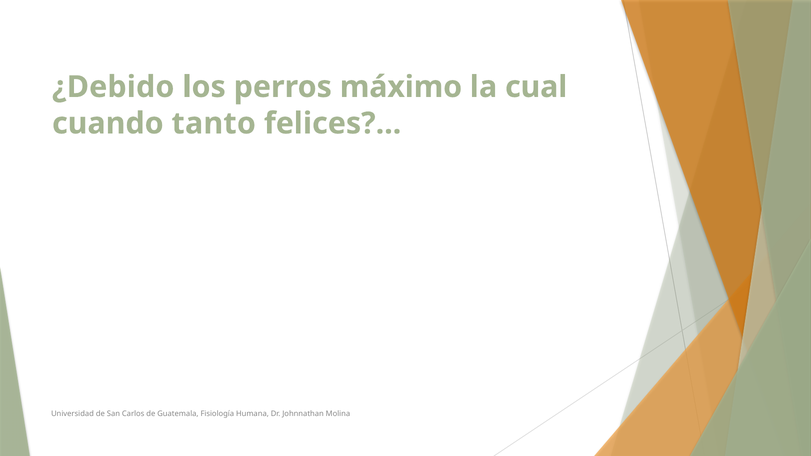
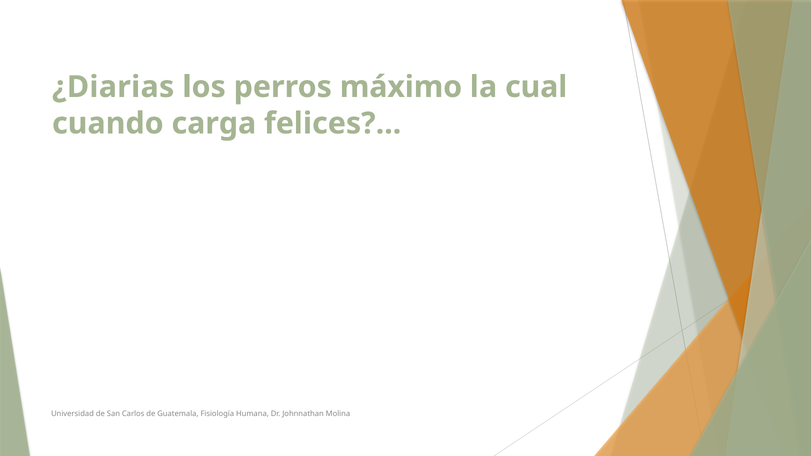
¿Debido: ¿Debido -> ¿Diarias (113, 87)
tanto: tanto -> carga (214, 123)
